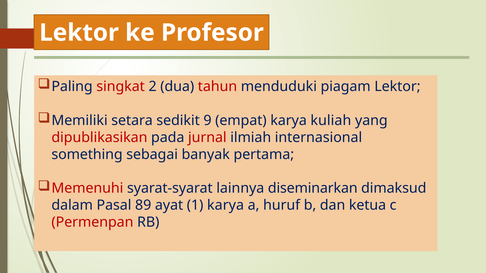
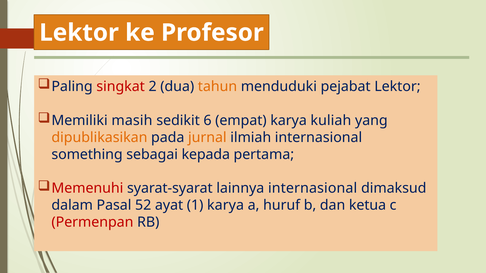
tahun colour: red -> orange (217, 87)
piagam: piagam -> pejabat (346, 87)
setara: setara -> masih (132, 121)
9: 9 -> 6 (207, 121)
dipublikasikan colour: red -> orange (99, 138)
jurnal colour: red -> orange (207, 138)
banyak: banyak -> kepada (206, 155)
lainnya diseminarkan: diseminarkan -> internasional (313, 189)
89: 89 -> 52 (143, 206)
